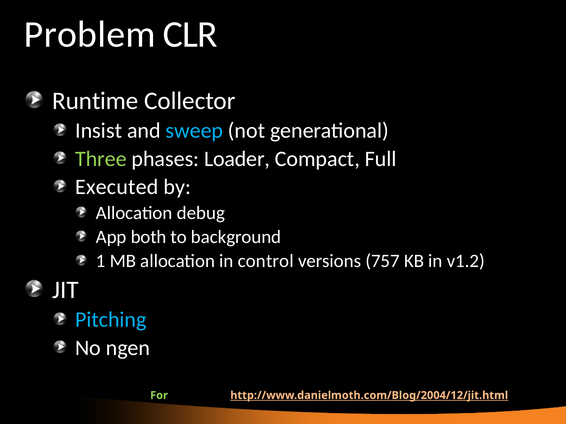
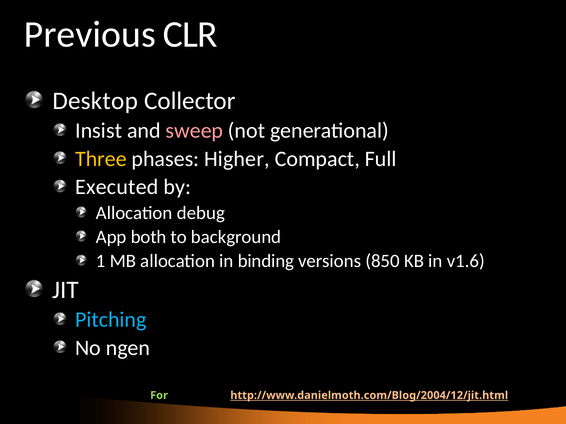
Problem: Problem -> Previous (90, 34)
Runtime: Runtime -> Desktop (95, 101)
sweep colour: light blue -> pink (194, 131)
Three colour: light green -> yellow (101, 159)
Loader: Loader -> Higher (237, 159)
control: control -> binding (266, 261)
757: 757 -> 850 (383, 261)
v1.2: v1.2 -> v1.6 (466, 261)
